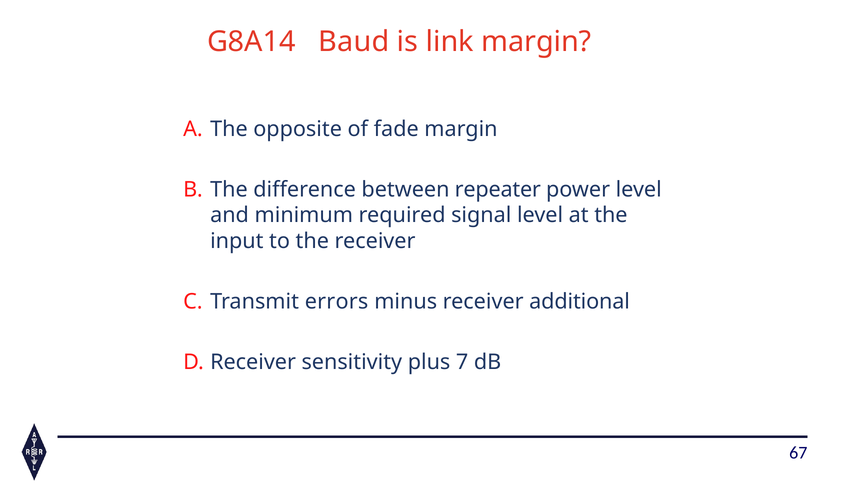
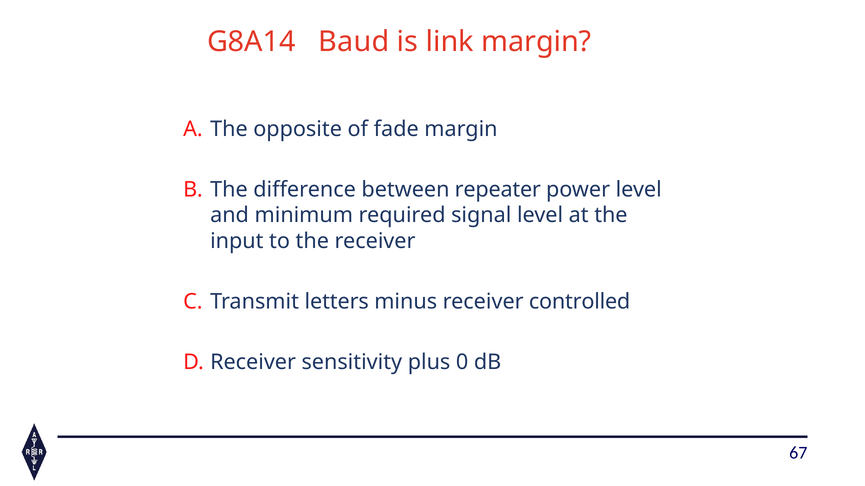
errors: errors -> letters (337, 302)
additional: additional -> controlled (580, 302)
7: 7 -> 0 (462, 363)
